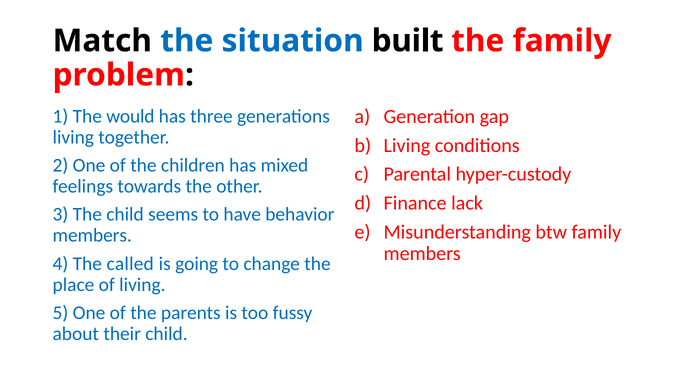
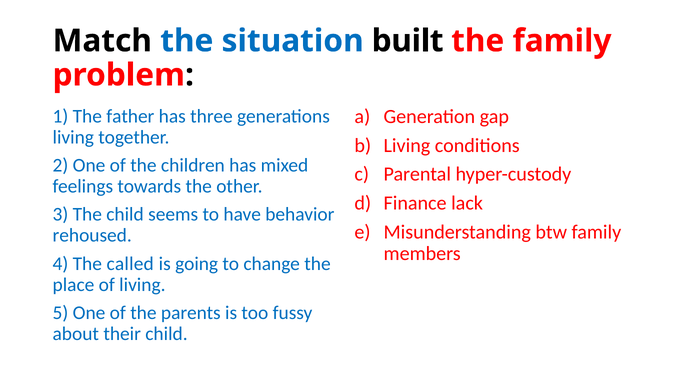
would: would -> father (130, 116)
members: members -> rehoused (92, 236)
